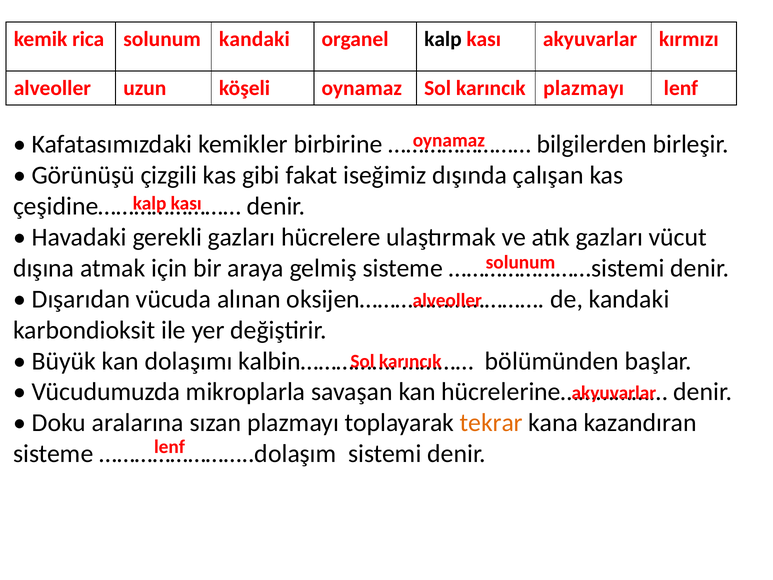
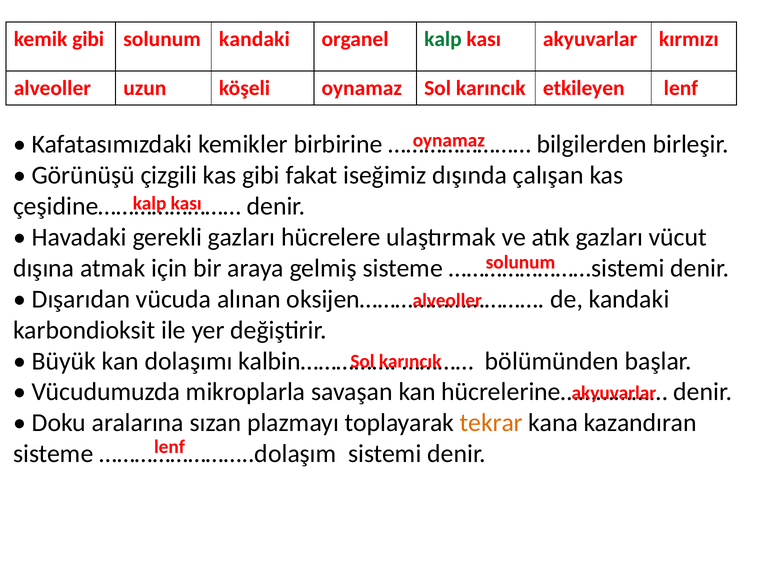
kemik rica: rica -> gibi (88, 39)
kalp colour: black -> green (443, 39)
karıncık plazmayı: plazmayı -> etkileyen (584, 88)
